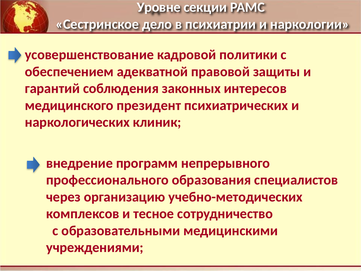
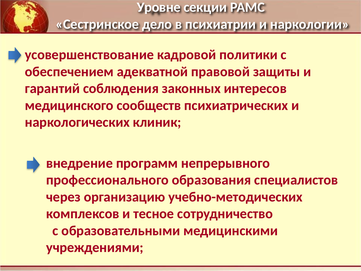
президент: президент -> сообществ (149, 105)
